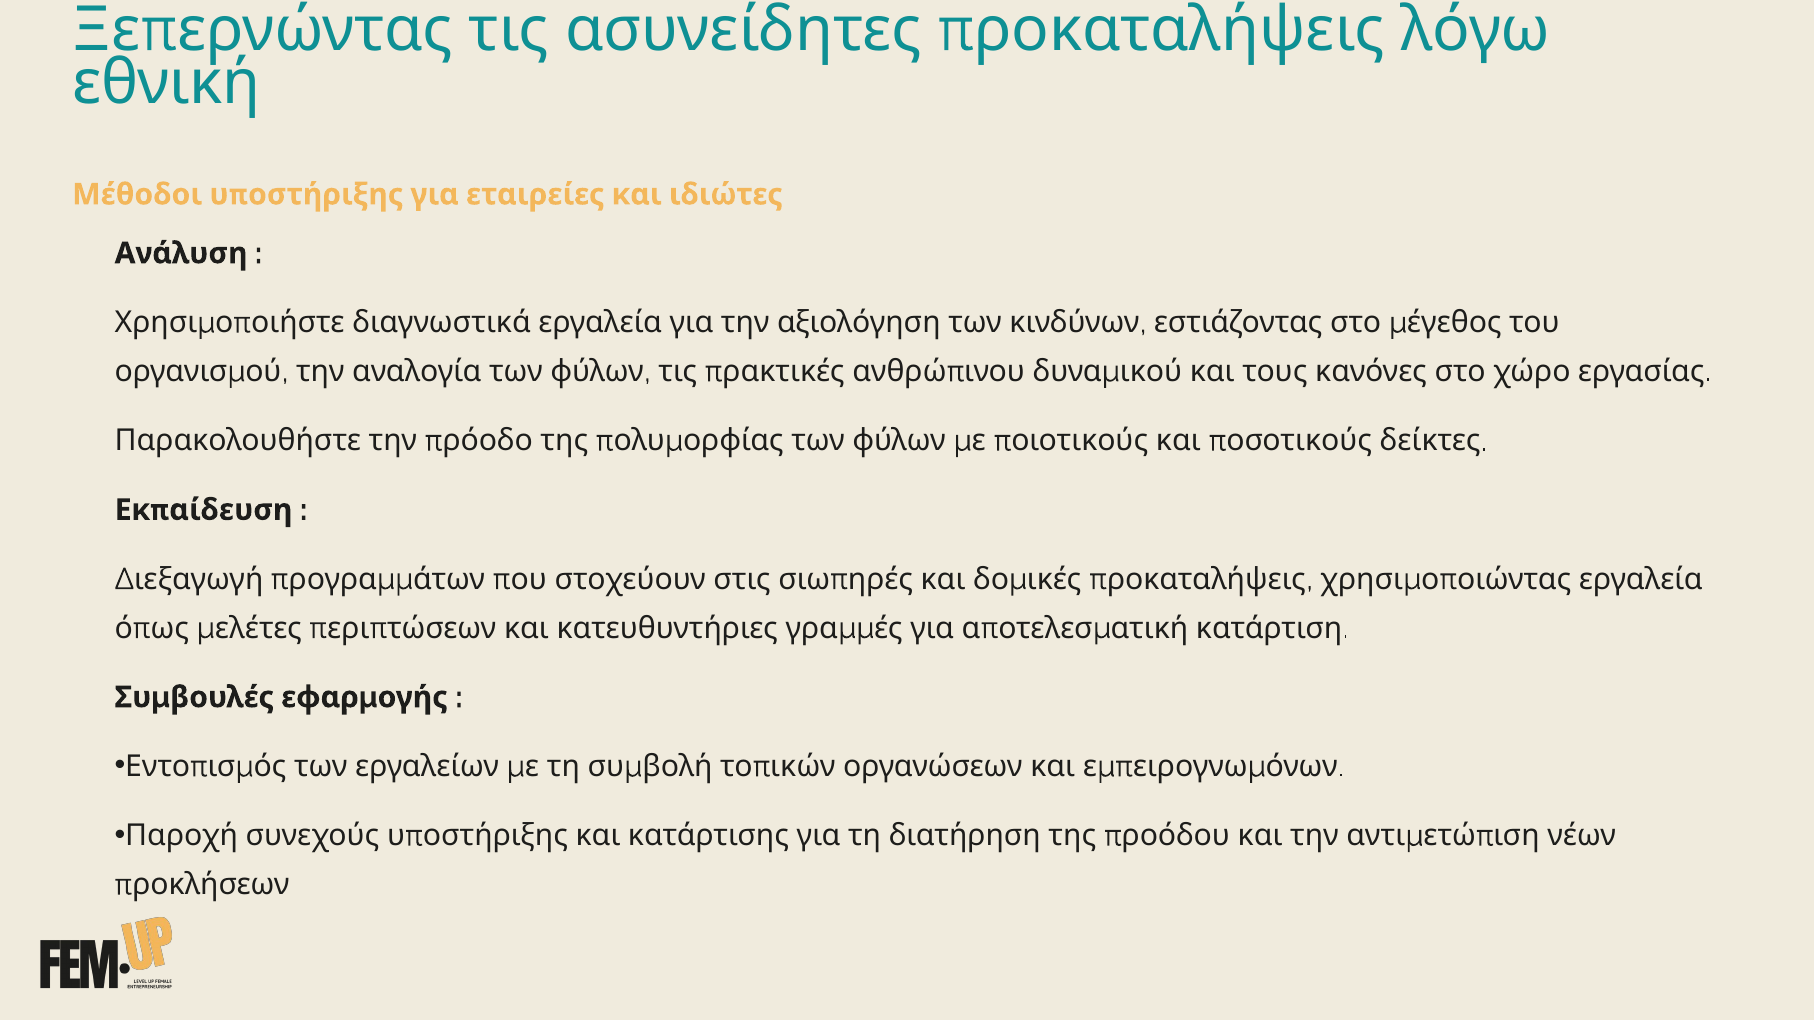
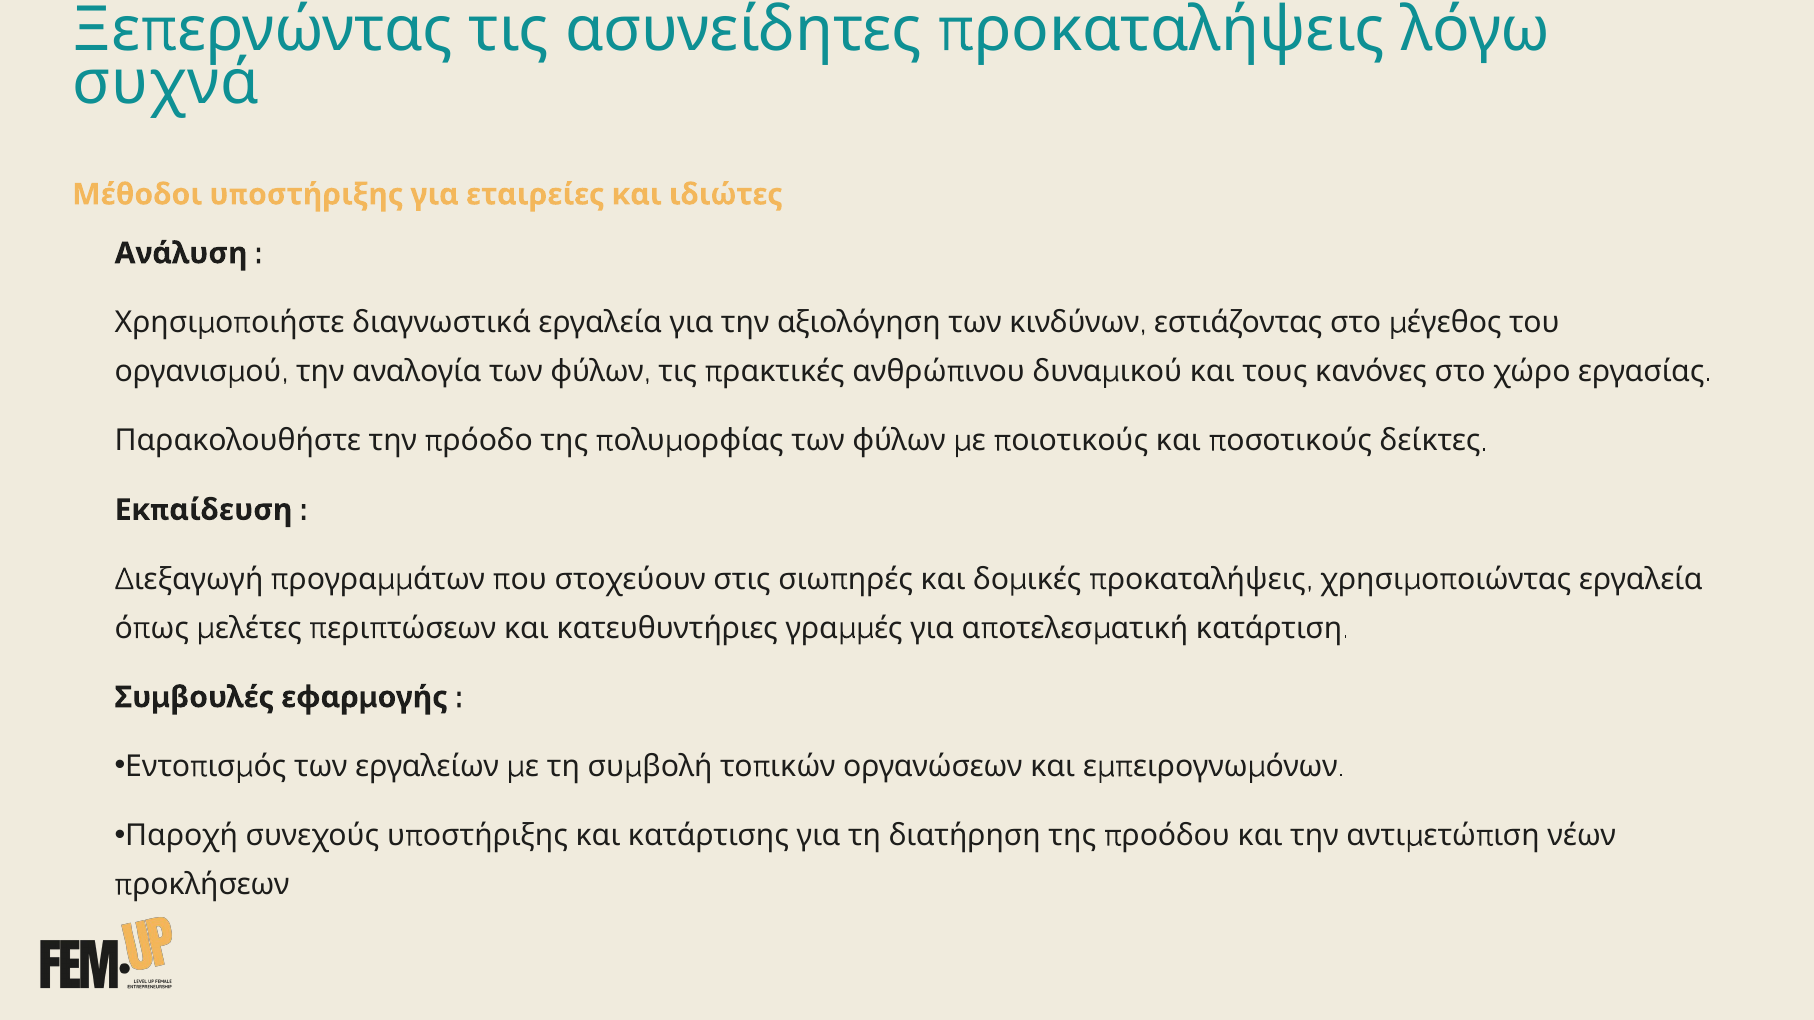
εθνική: εθνική -> συχνά (166, 83)
